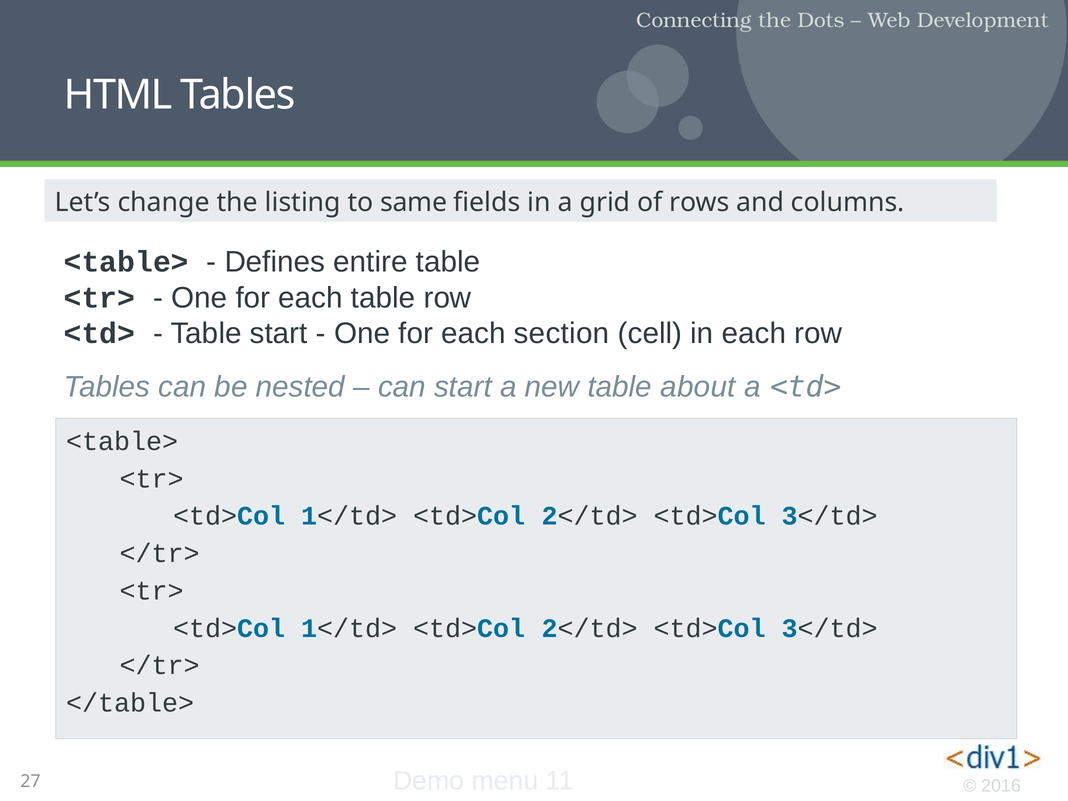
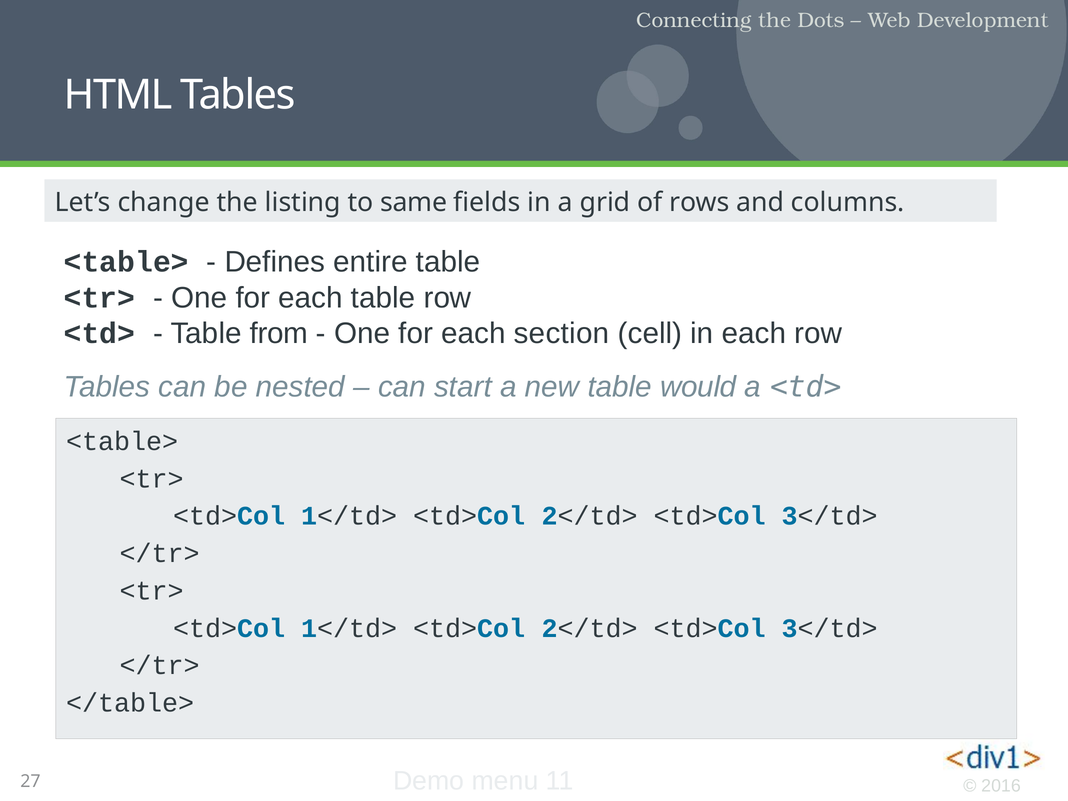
Table start: start -> from (279, 333)
about: about -> would (698, 387)
